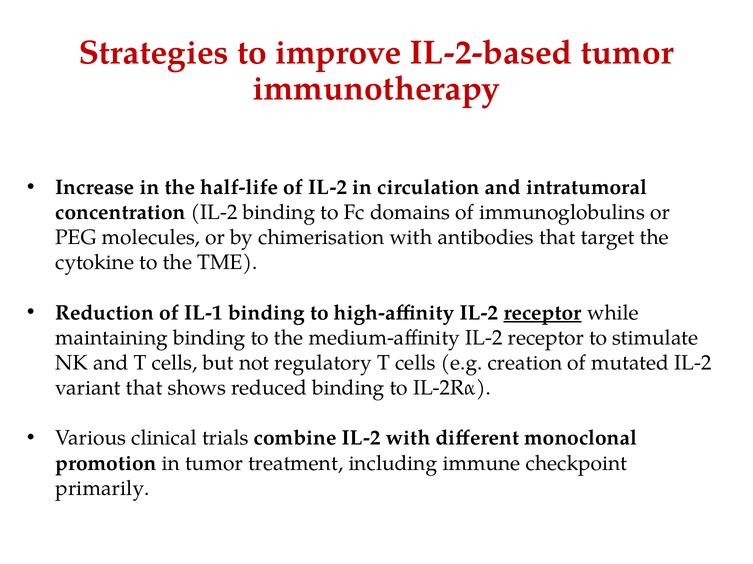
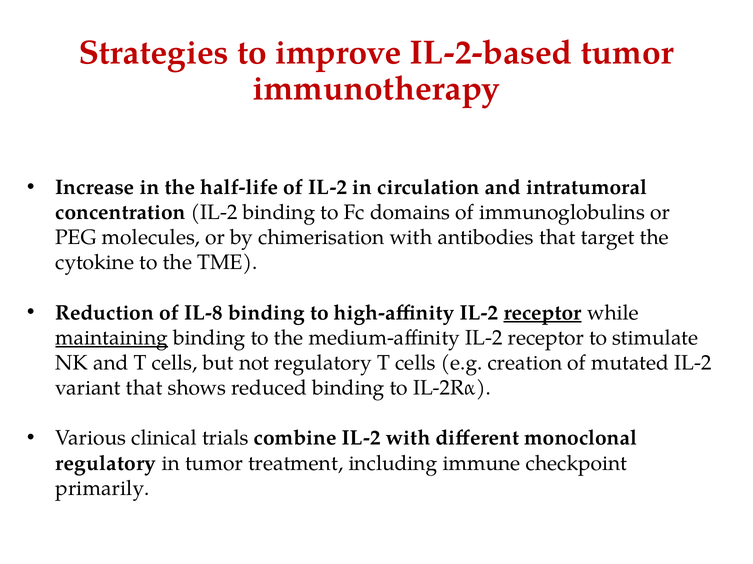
IL-1: IL-1 -> IL-8 (204, 313)
maintaining underline: none -> present (112, 338)
promotion: promotion -> regulatory (106, 464)
